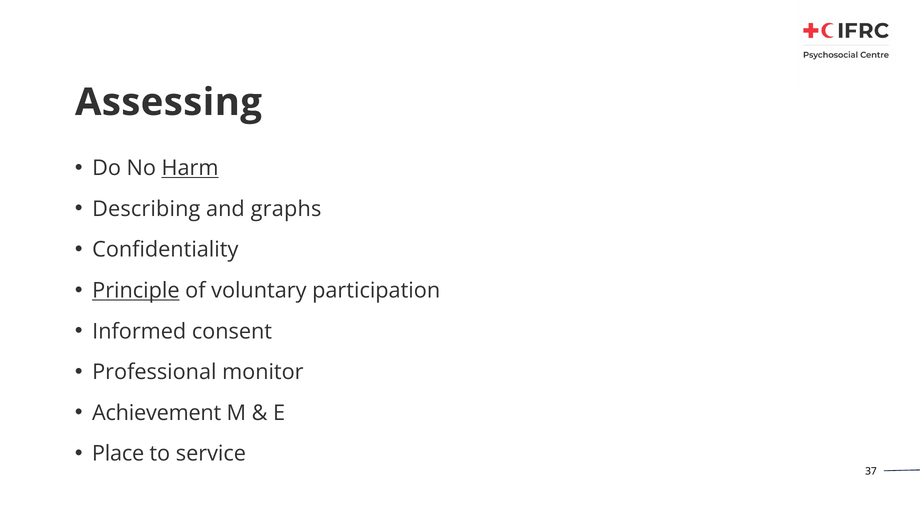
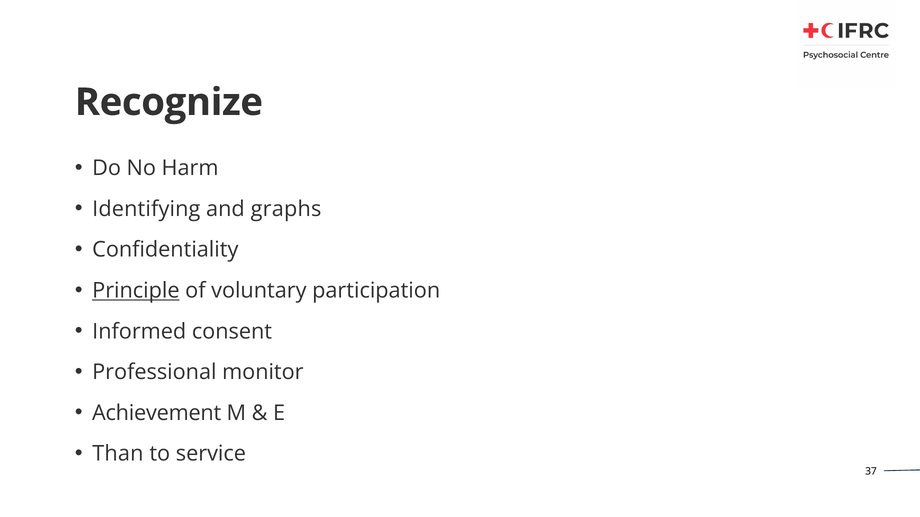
Assessing: Assessing -> Recognize (169, 102)
Harm underline: present -> none (190, 168)
Describing: Describing -> Identifying (146, 209)
Place: Place -> Than (118, 454)
